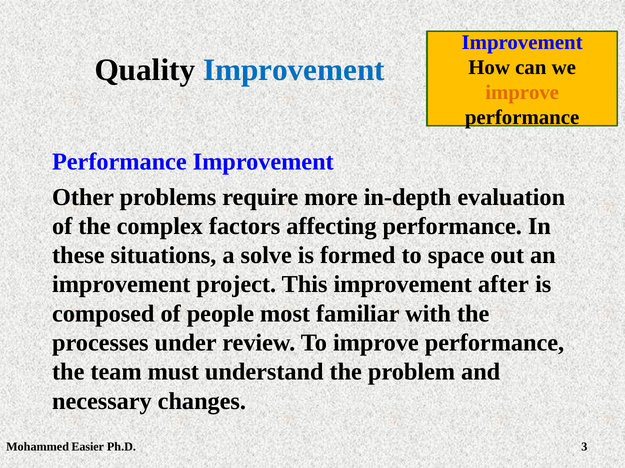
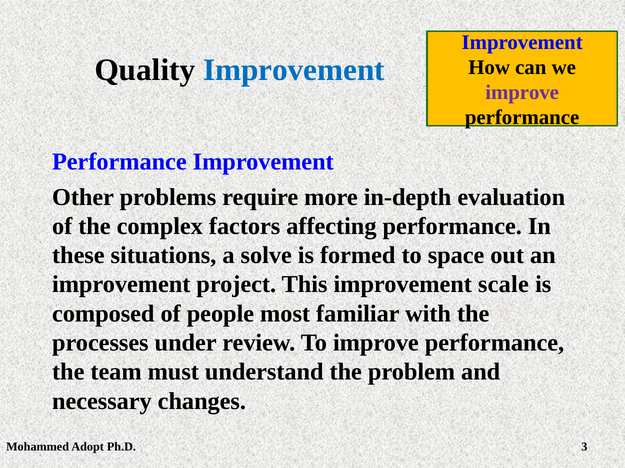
improve colour: orange -> purple (522, 93)
after: after -> scale (503, 285)
Easier: Easier -> Adopt (88, 448)
